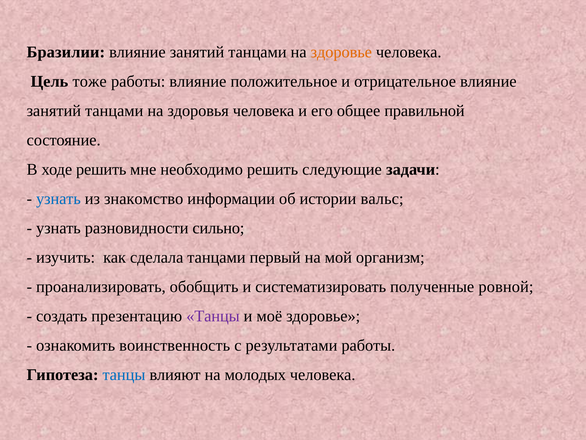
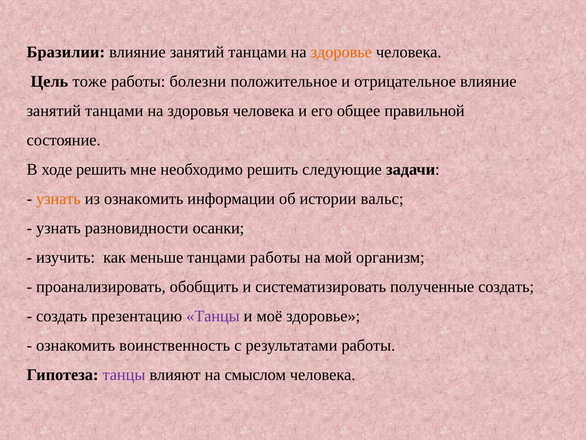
работы влияние: влияние -> болезни (198, 81)
узнать colour: blue -> orange (58, 199)
из знакомство: знакомство -> ознакомить (144, 199)
сильно: сильно -> осанки (218, 228)
сделала: сделала -> меньше (157, 257)
танцами первый: первый -> работы (275, 257)
полученные ровной: ровной -> создать (506, 286)
танцы colour: blue -> purple (124, 374)
молодых: молодых -> смыслом (255, 374)
